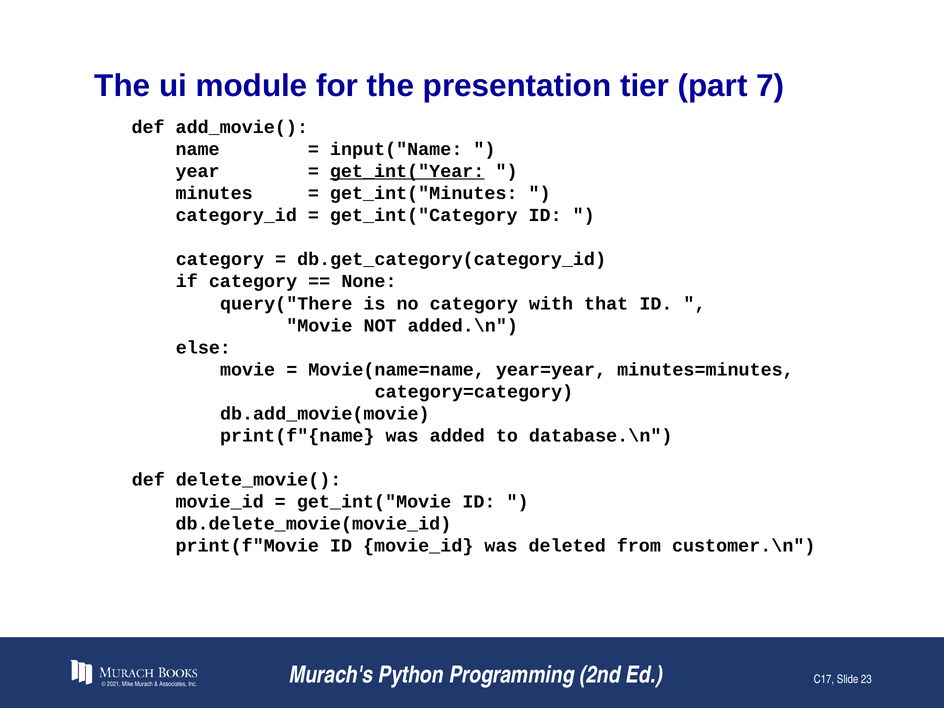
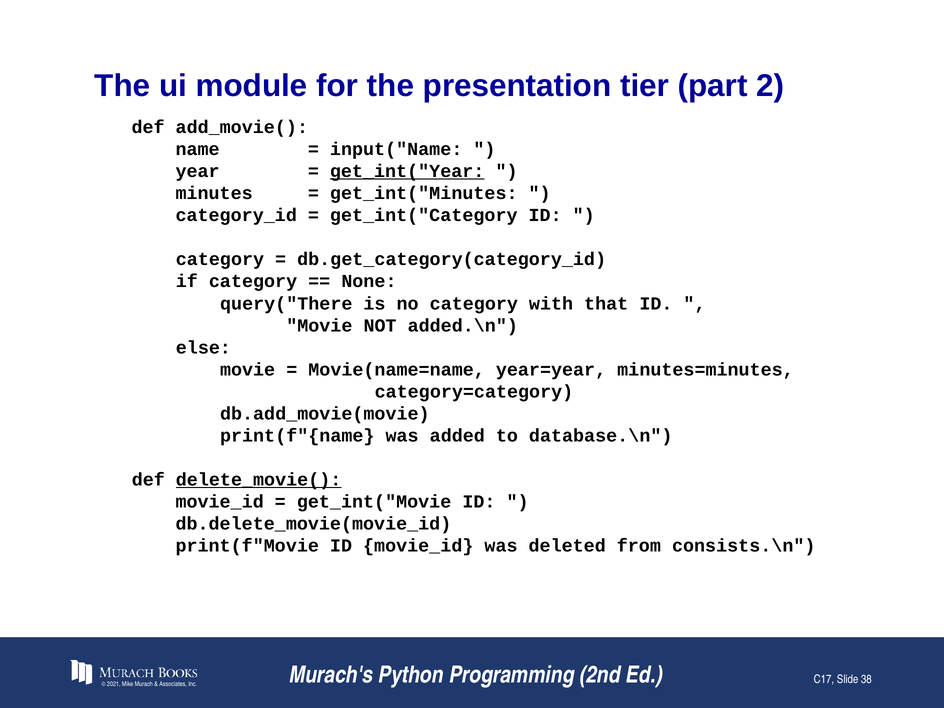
7: 7 -> 2 (770, 86)
delete_movie( underline: none -> present (259, 480)
customer.\n: customer.\n -> consists.\n (744, 546)
23: 23 -> 38 (866, 679)
